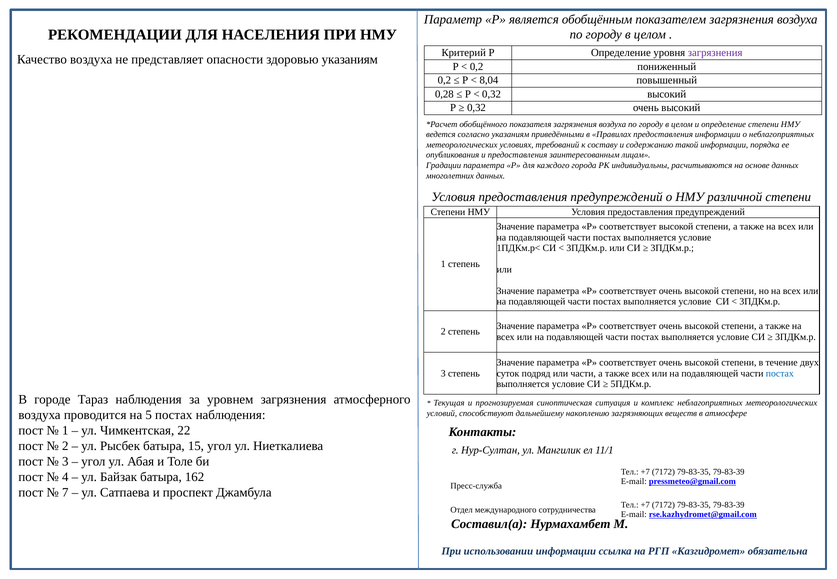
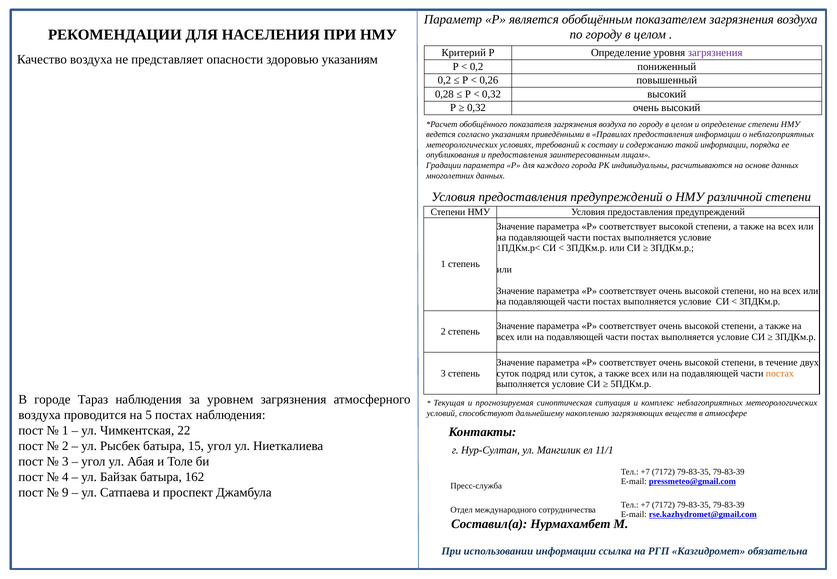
8,04: 8,04 -> 0,26 (489, 80)
или части: части -> суток (583, 374)
постах colour: blue -> orange (780, 374)
7: 7 -> 9 (65, 493)
